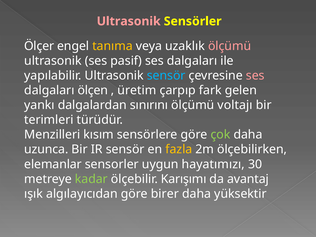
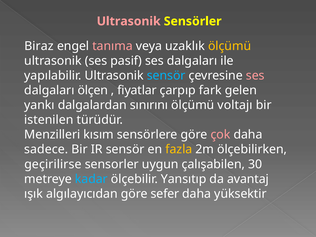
Ölçer: Ölçer -> Biraz (39, 46)
tanıma colour: yellow -> pink (113, 46)
ölçümü colour: pink -> yellow (230, 46)
üretim: üretim -> fiyatlar (137, 90)
terimleri: terimleri -> istenilen (49, 120)
çok colour: light green -> pink (220, 135)
uzunca: uzunca -> sadece (46, 149)
elemanlar: elemanlar -> geçirilirse (53, 164)
hayatımızı: hayatımızı -> çalışabilen (213, 164)
kadar colour: light green -> light blue (91, 179)
Karışımı: Karışımı -> Yansıtıp (184, 179)
birer: birer -> sefer (165, 194)
